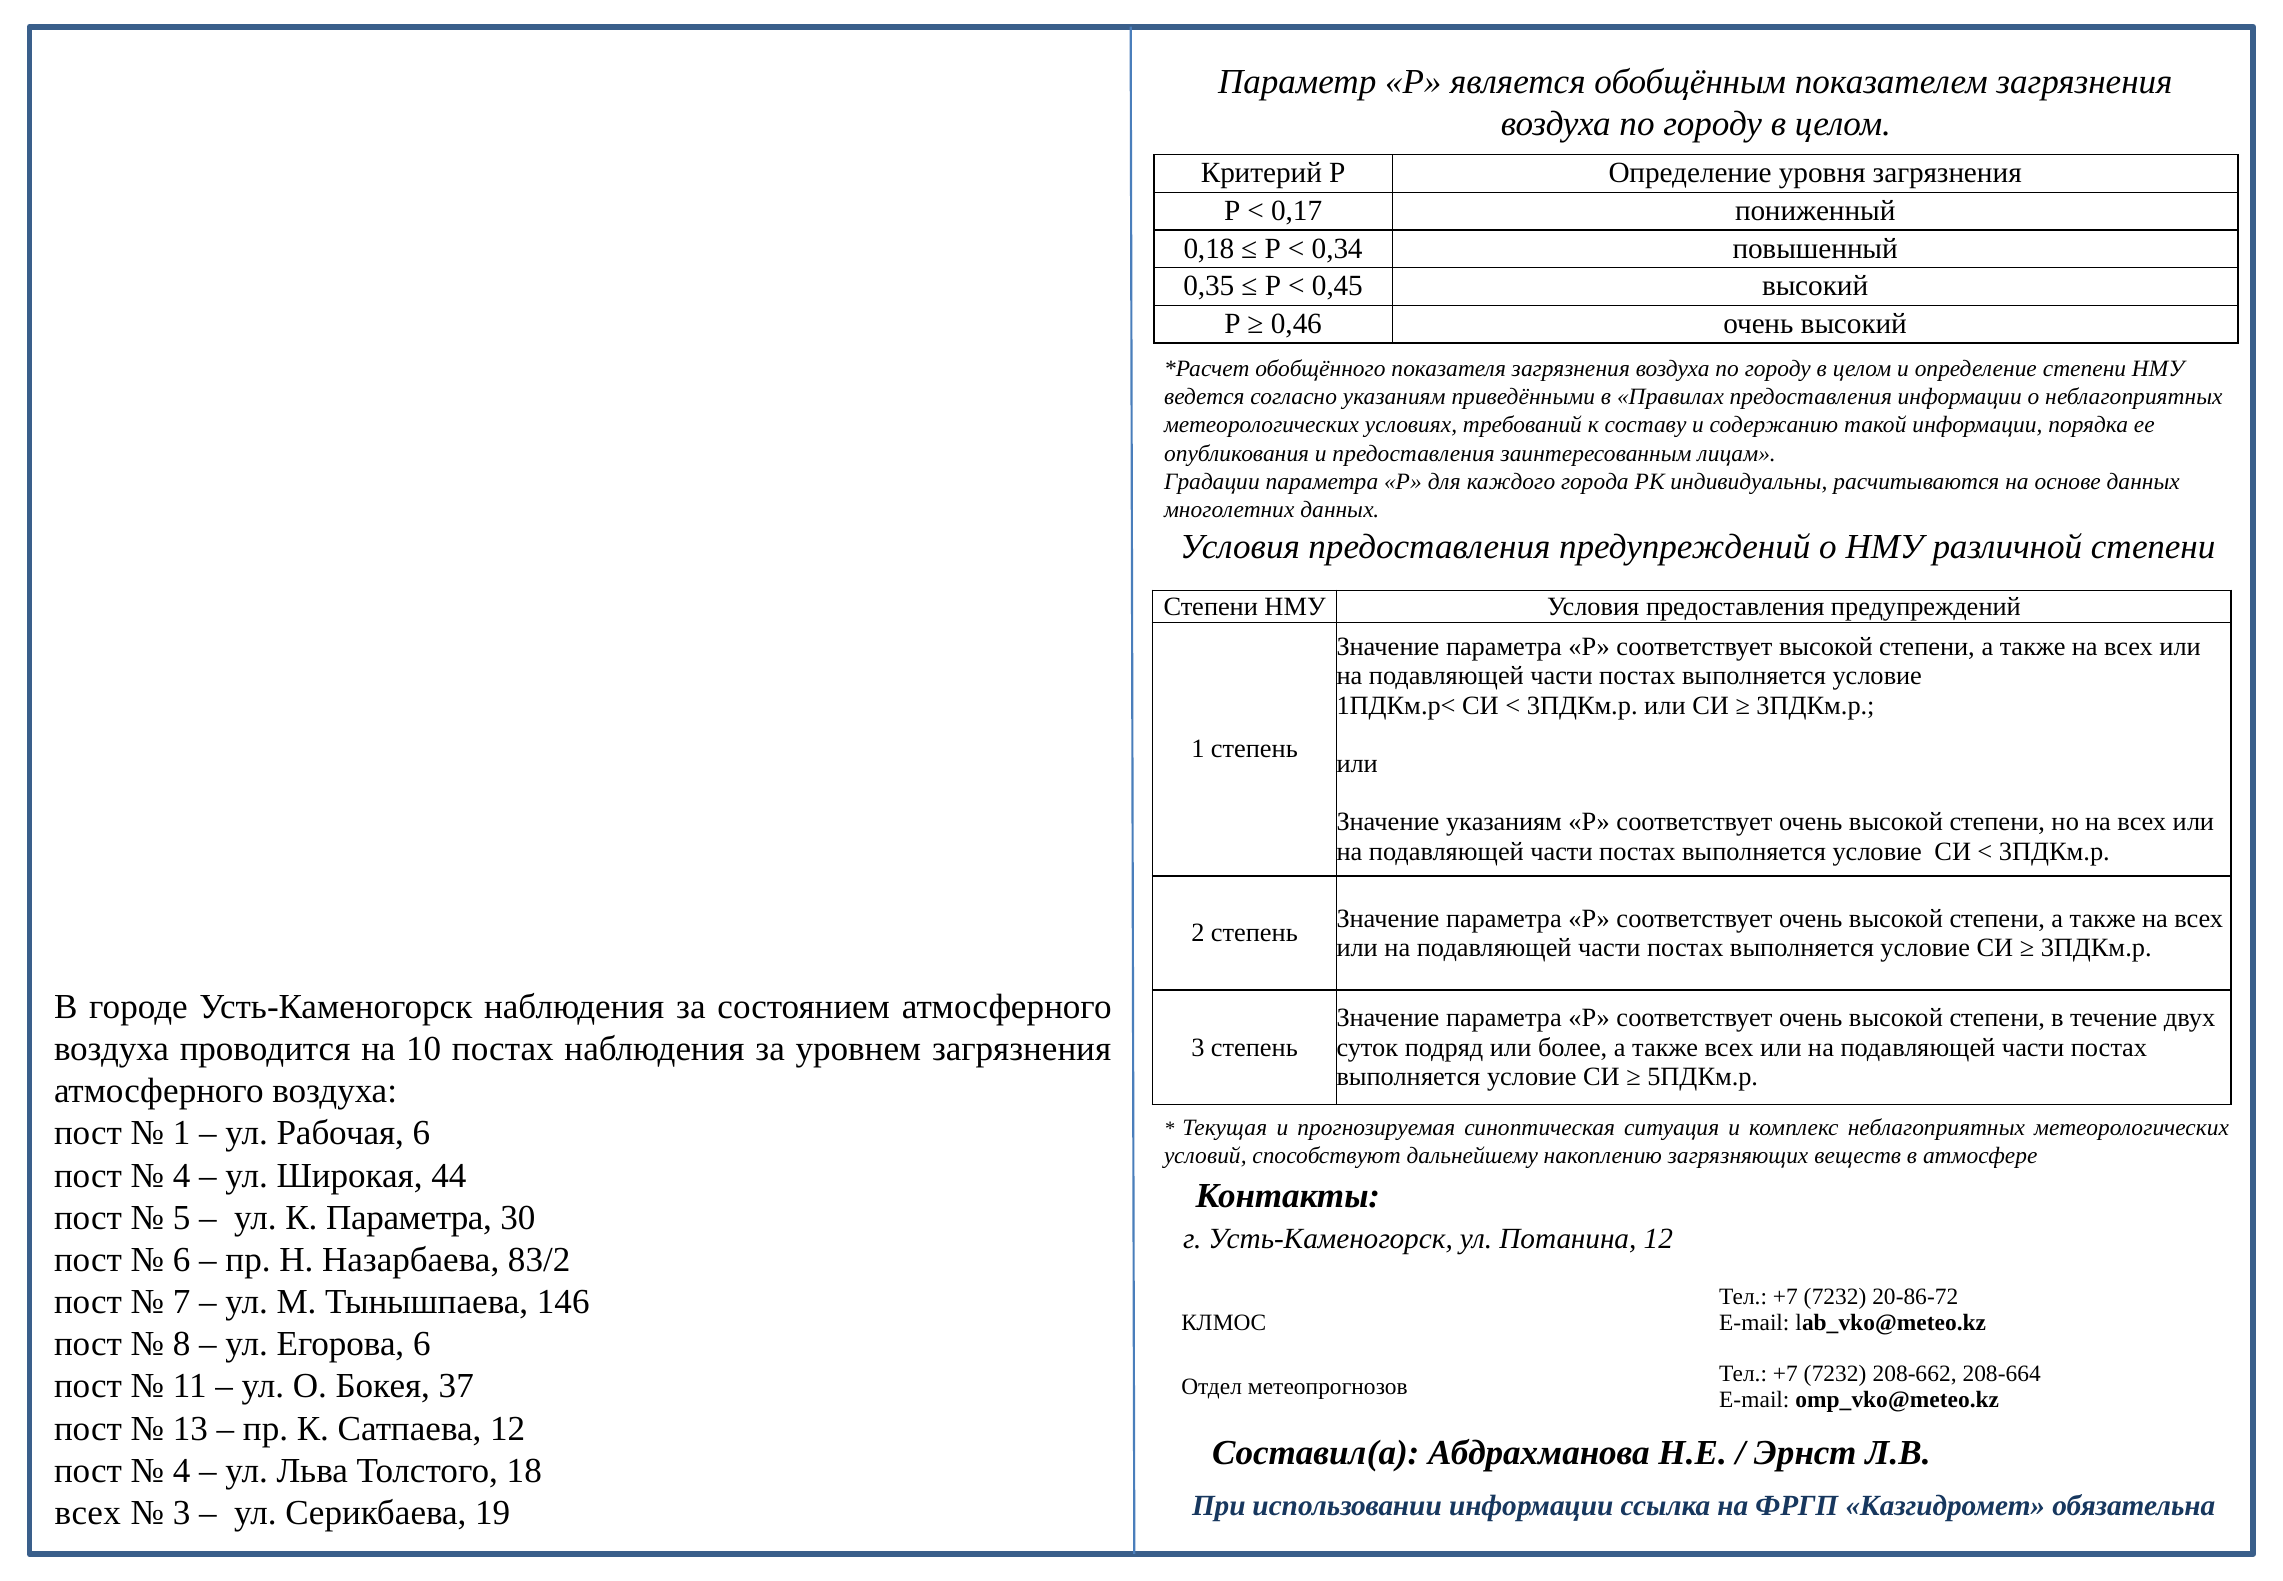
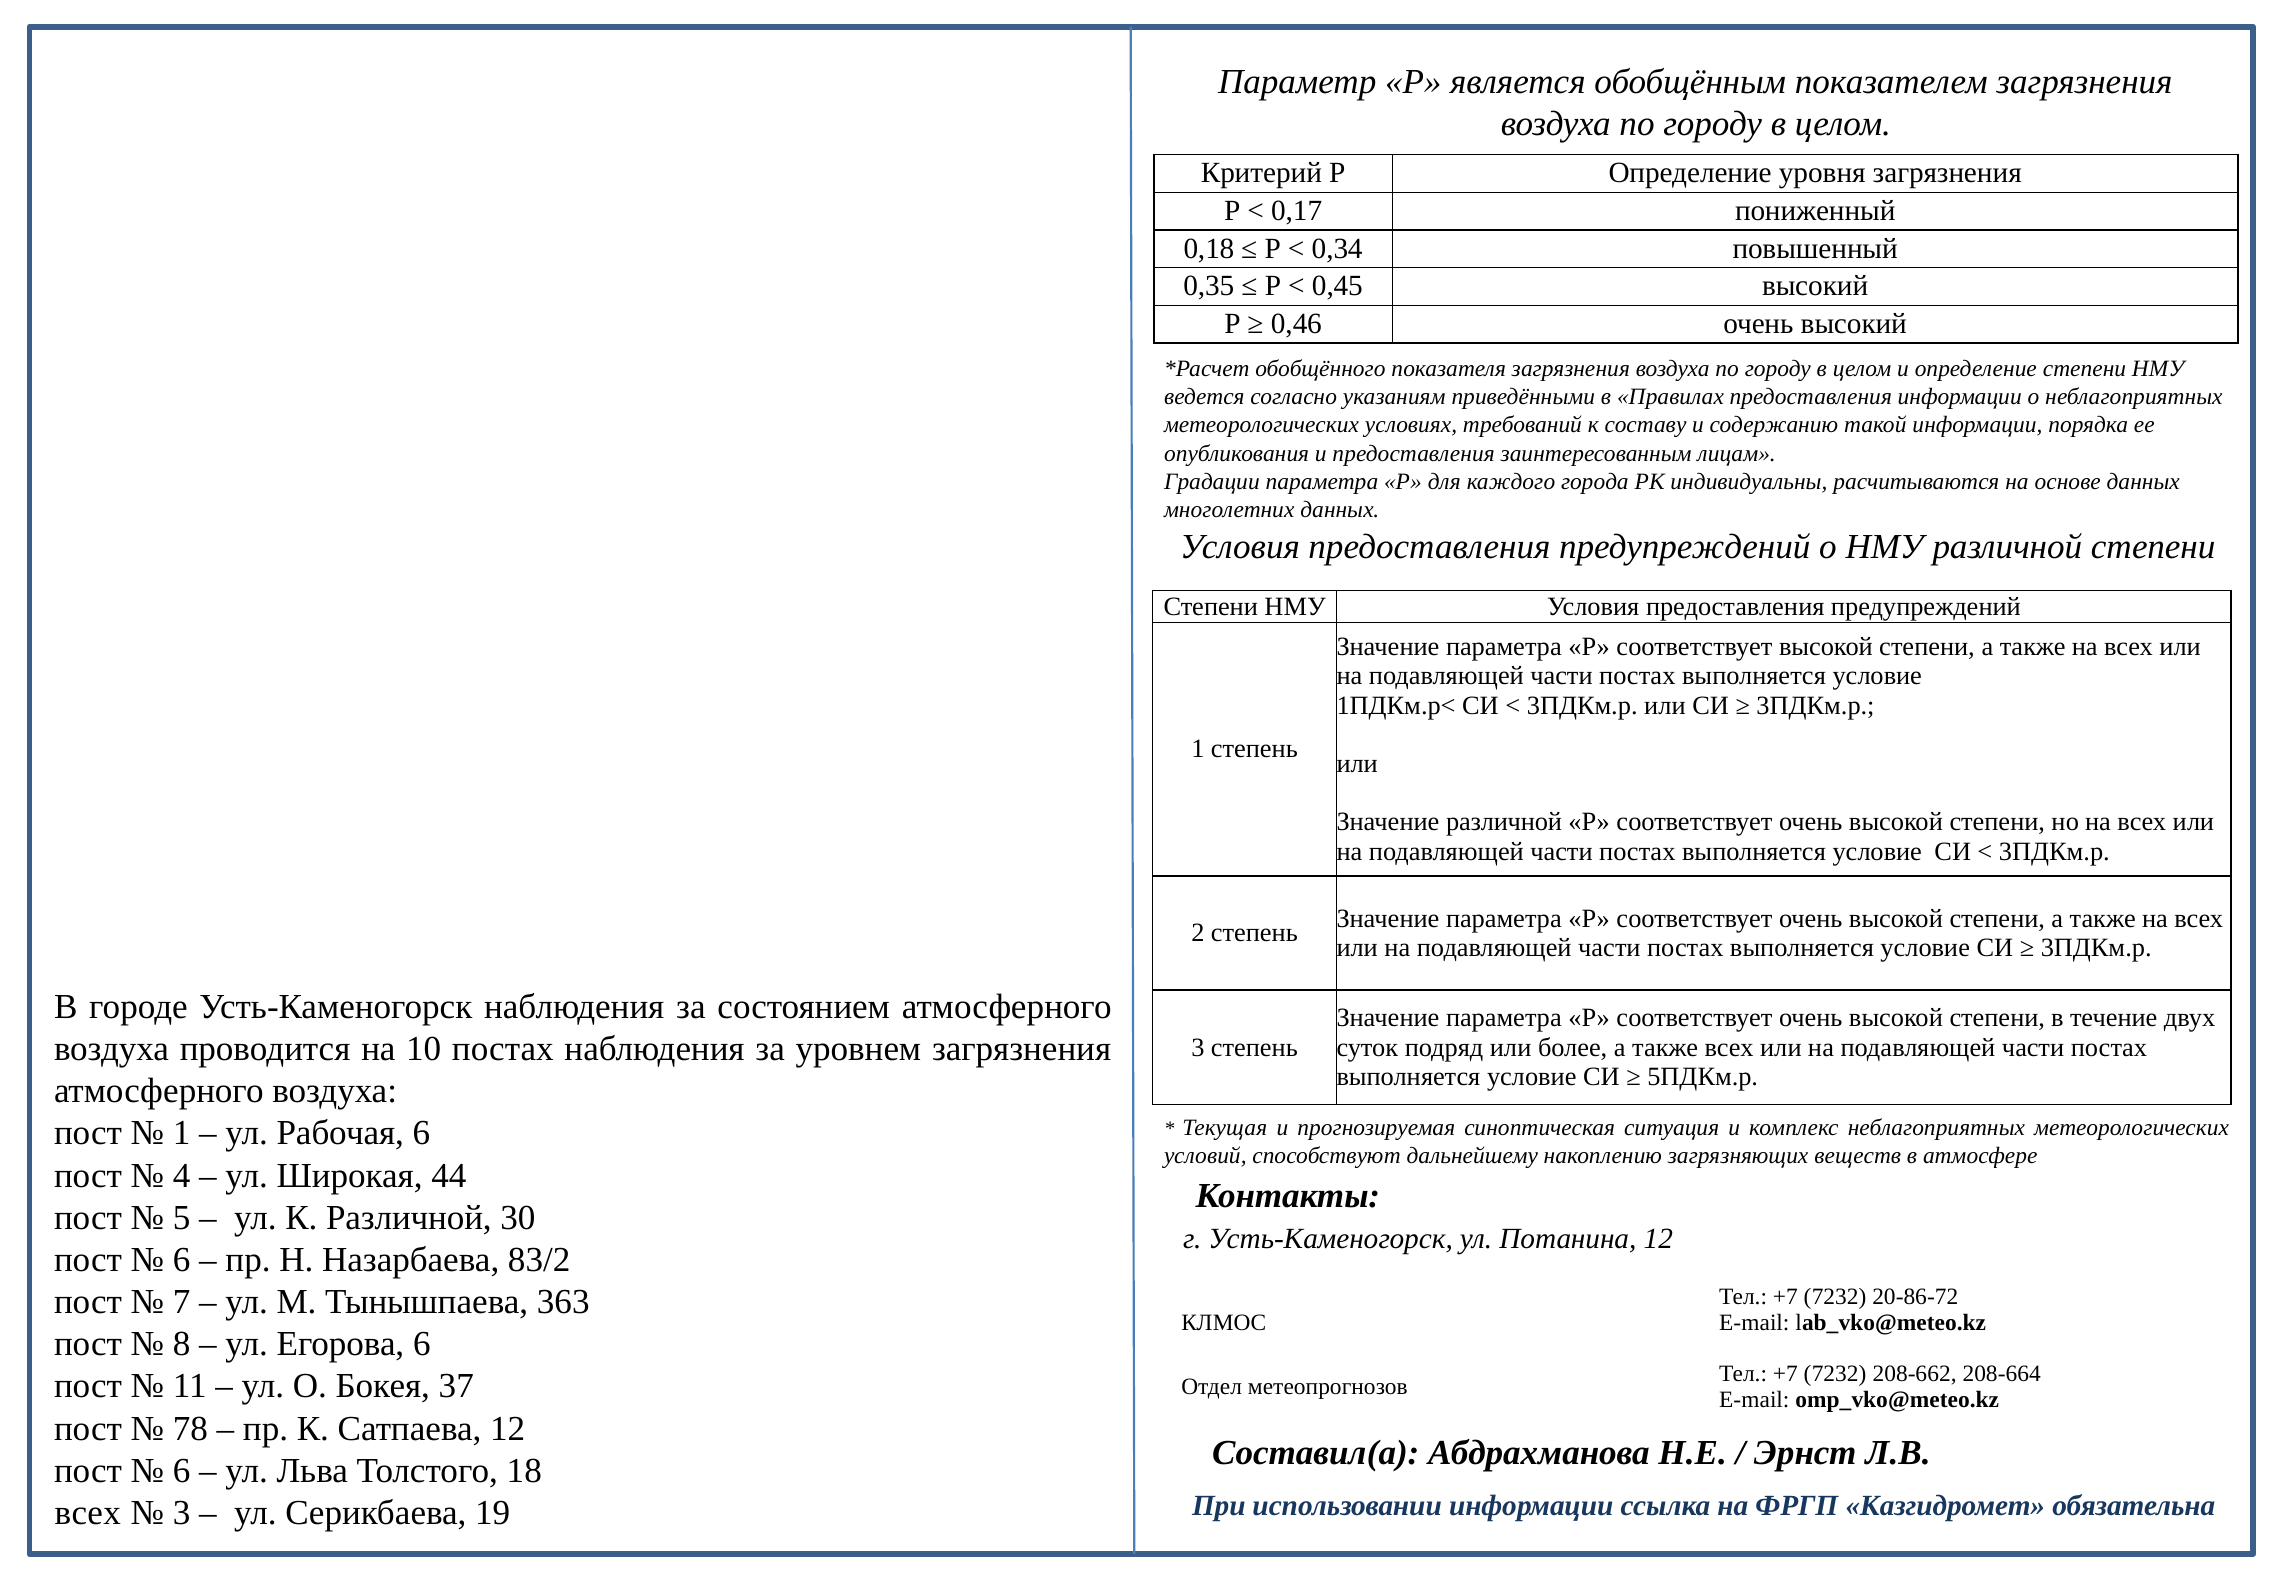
Значение указаниям: указаниям -> различной (1504, 822)
К Параметра: Параметра -> Различной (409, 1217)
146: 146 -> 363 (563, 1302)
13: 13 -> 78 (190, 1428)
4: 4 -> 6 (182, 1470)
